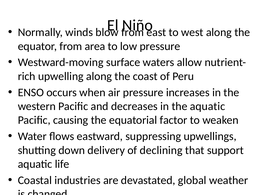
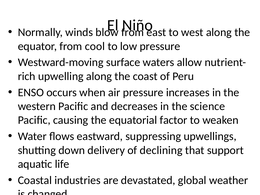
area: area -> cool (95, 46)
the aquatic: aquatic -> science (208, 106)
